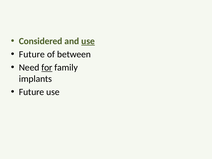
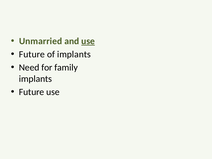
Considered: Considered -> Unmarried (41, 41)
of between: between -> implants (74, 54)
for underline: present -> none (47, 68)
